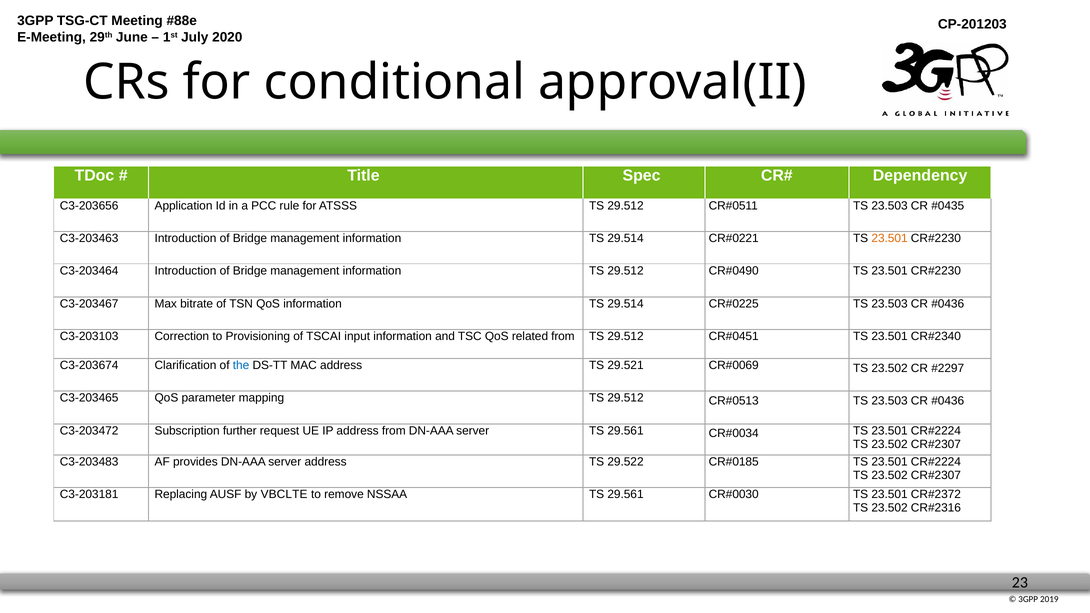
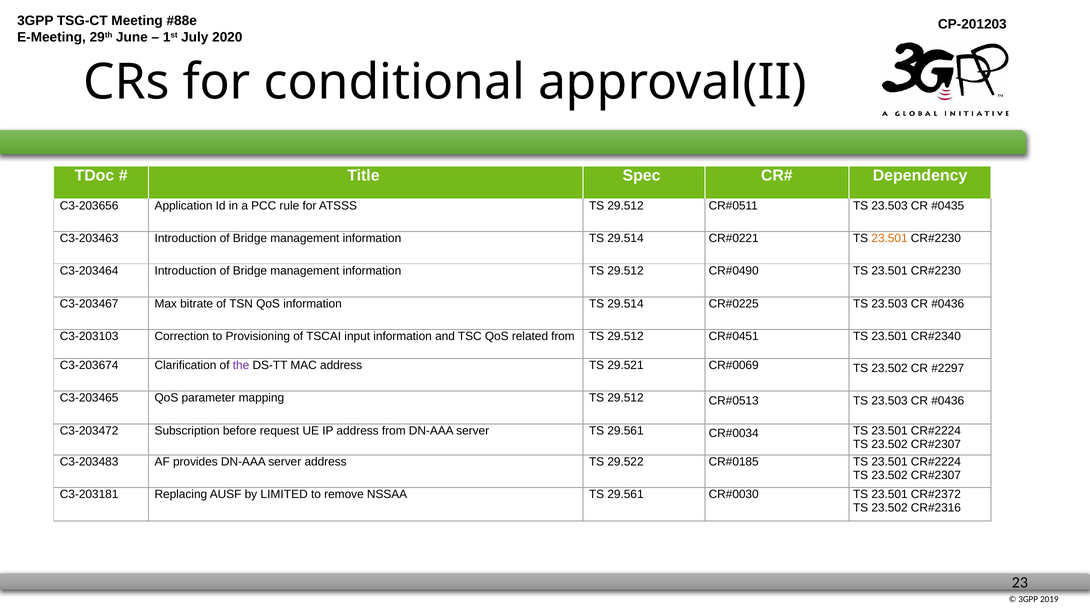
the colour: blue -> purple (241, 365)
further: further -> before (240, 431)
VBCLTE: VBCLTE -> LIMITED (284, 494)
